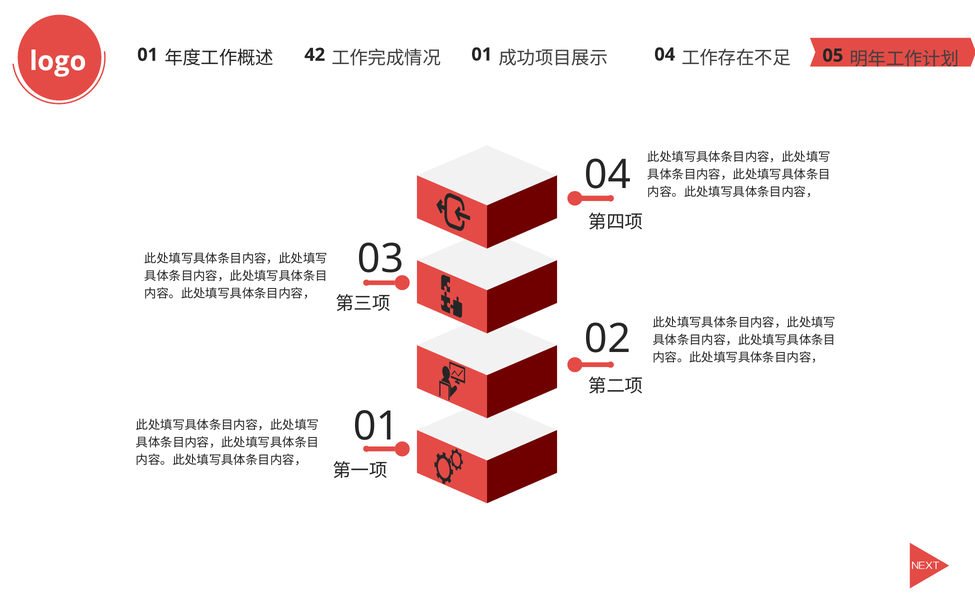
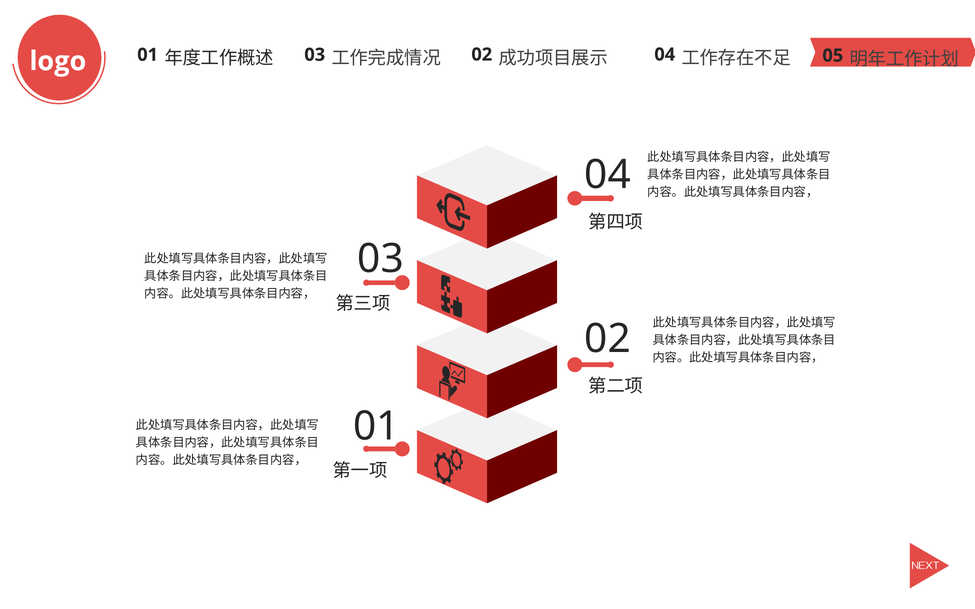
42: 42 -> 03 (315, 55)
01: 01 -> 02 (482, 55)
